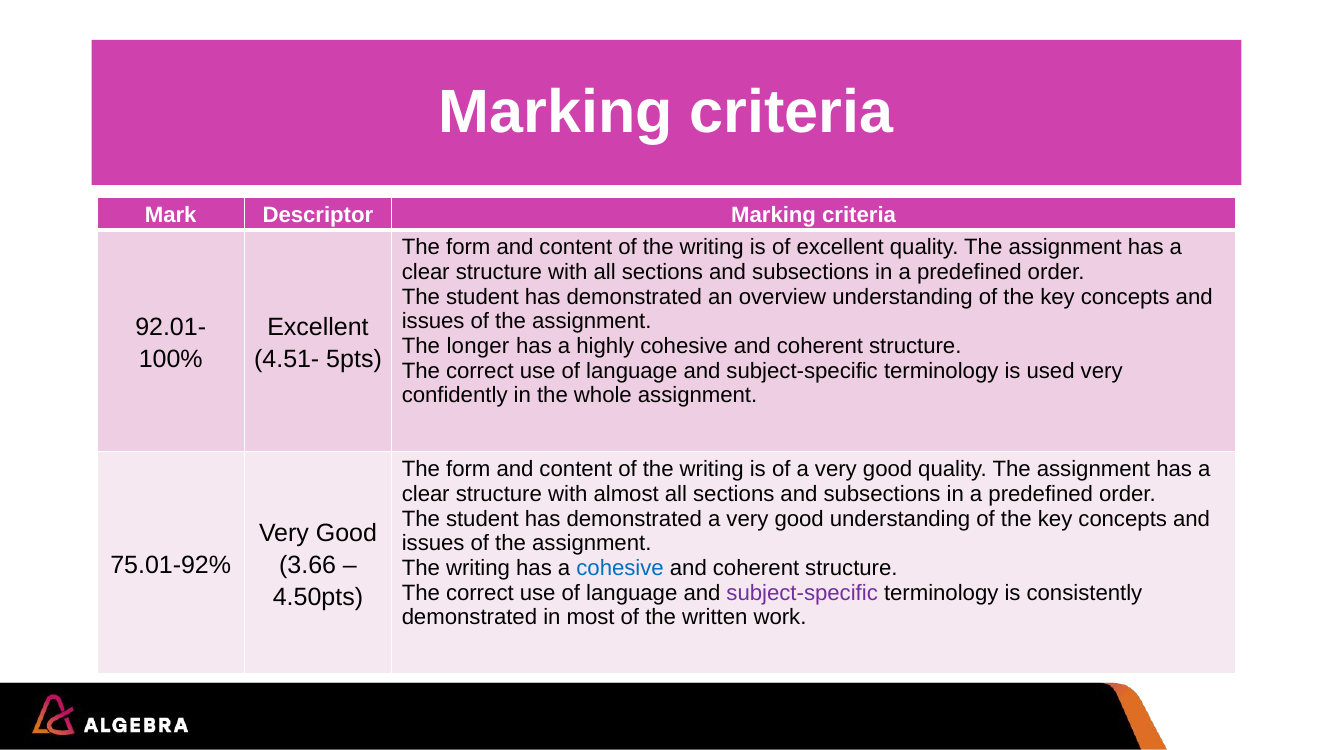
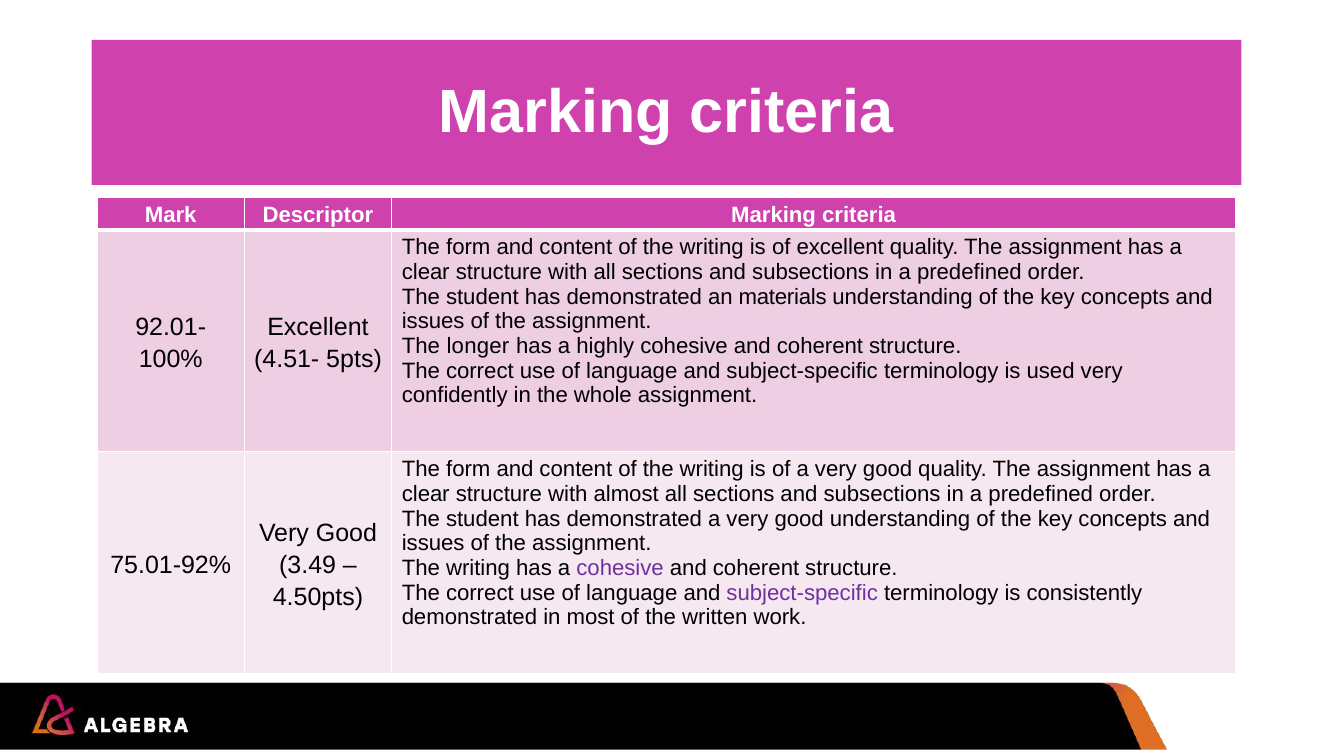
overview: overview -> materials (783, 297)
3.66: 3.66 -> 3.49 (308, 565)
cohesive colour: blue -> purple (620, 568)
